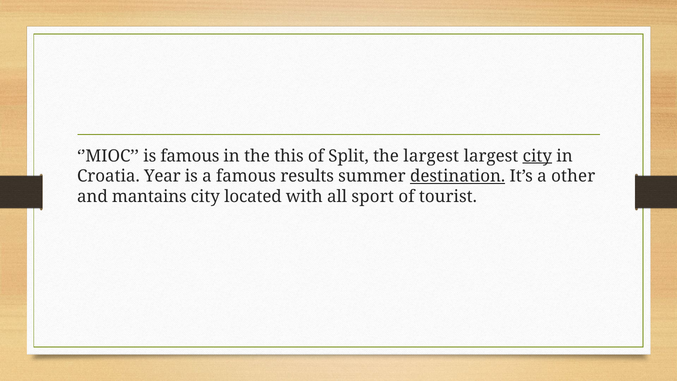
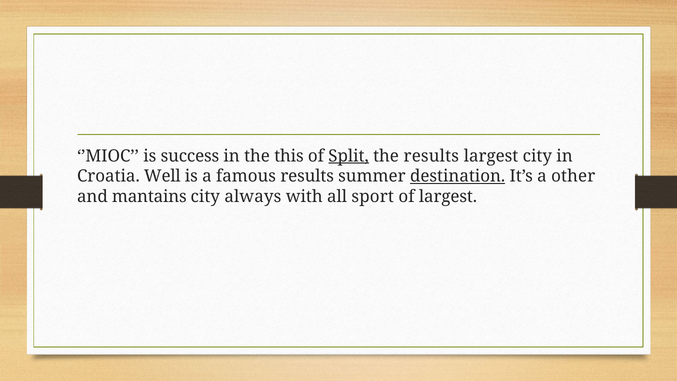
is famous: famous -> success (190, 156)
Split underline: none -> present (349, 156)
the largest: largest -> results (431, 156)
city underline: present -> none (537, 156)
Year: Year -> Well (162, 176)
located: located -> always (253, 196)
of tourist: tourist -> largest (448, 196)
